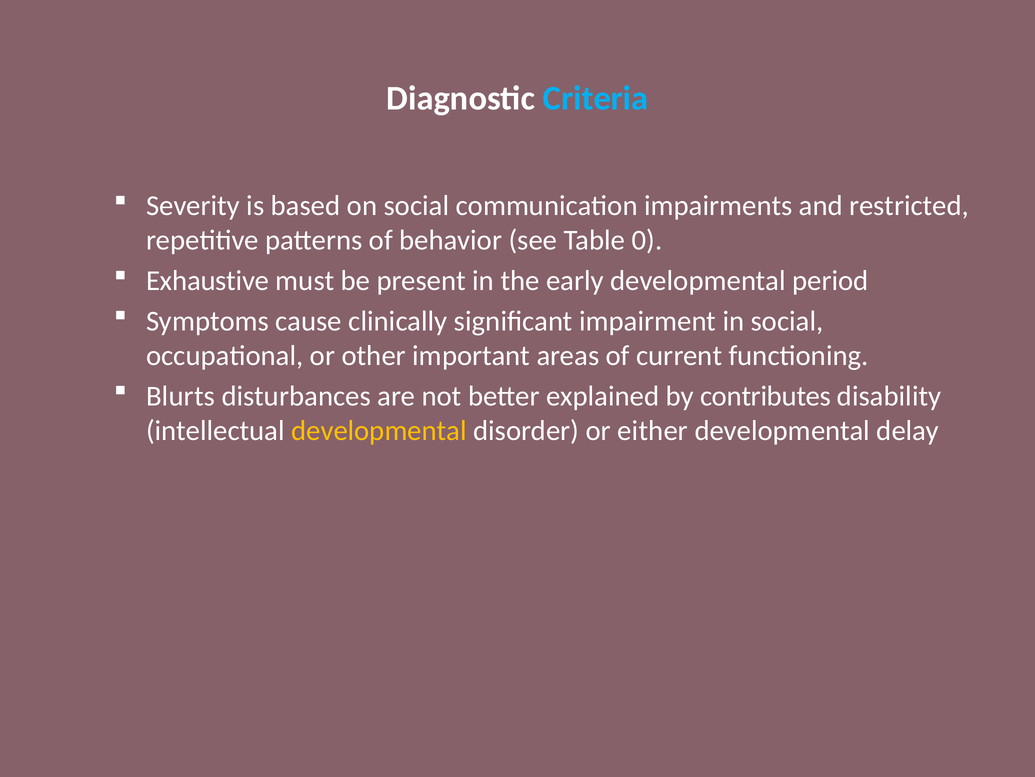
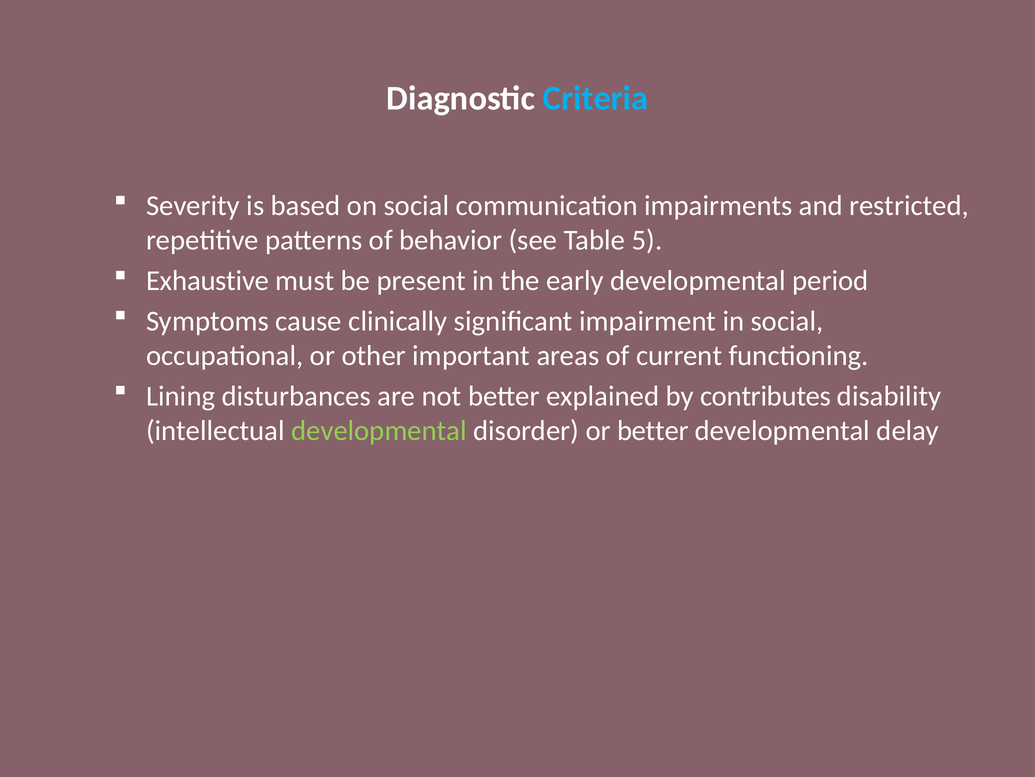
0: 0 -> 5 (647, 240)
Blurts: Blurts -> Lining (181, 396)
developmental colour: yellow -> light green (379, 430)
or either: either -> better (653, 430)
